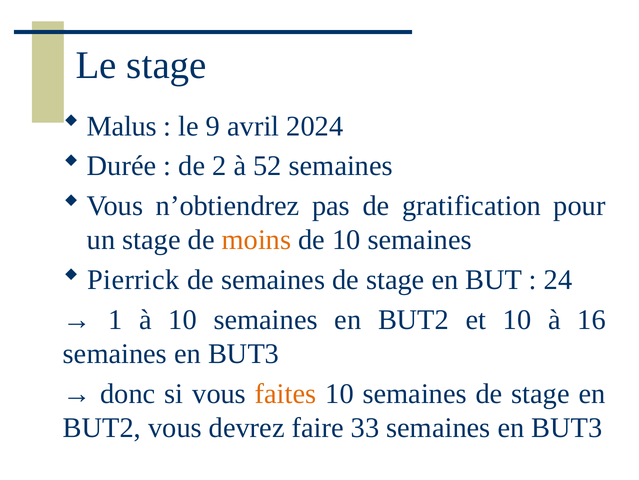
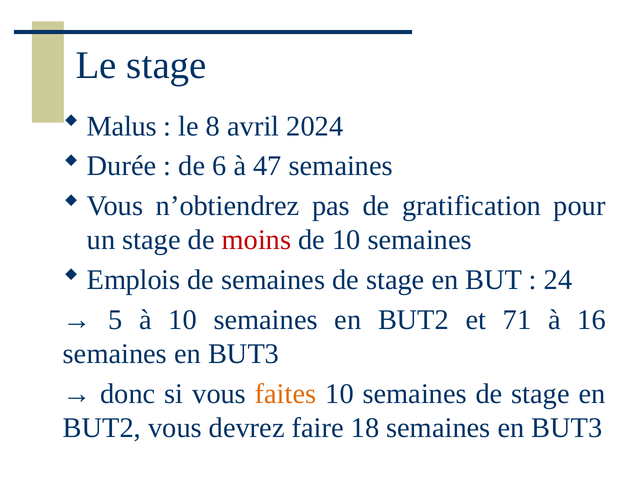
9: 9 -> 8 (213, 126)
2: 2 -> 6 (219, 166)
52: 52 -> 47 (267, 166)
moins colour: orange -> red (256, 240)
Pierrick: Pierrick -> Emplois (134, 279)
1: 1 -> 5 (115, 319)
et 10: 10 -> 71 (517, 319)
33: 33 -> 18 (365, 427)
